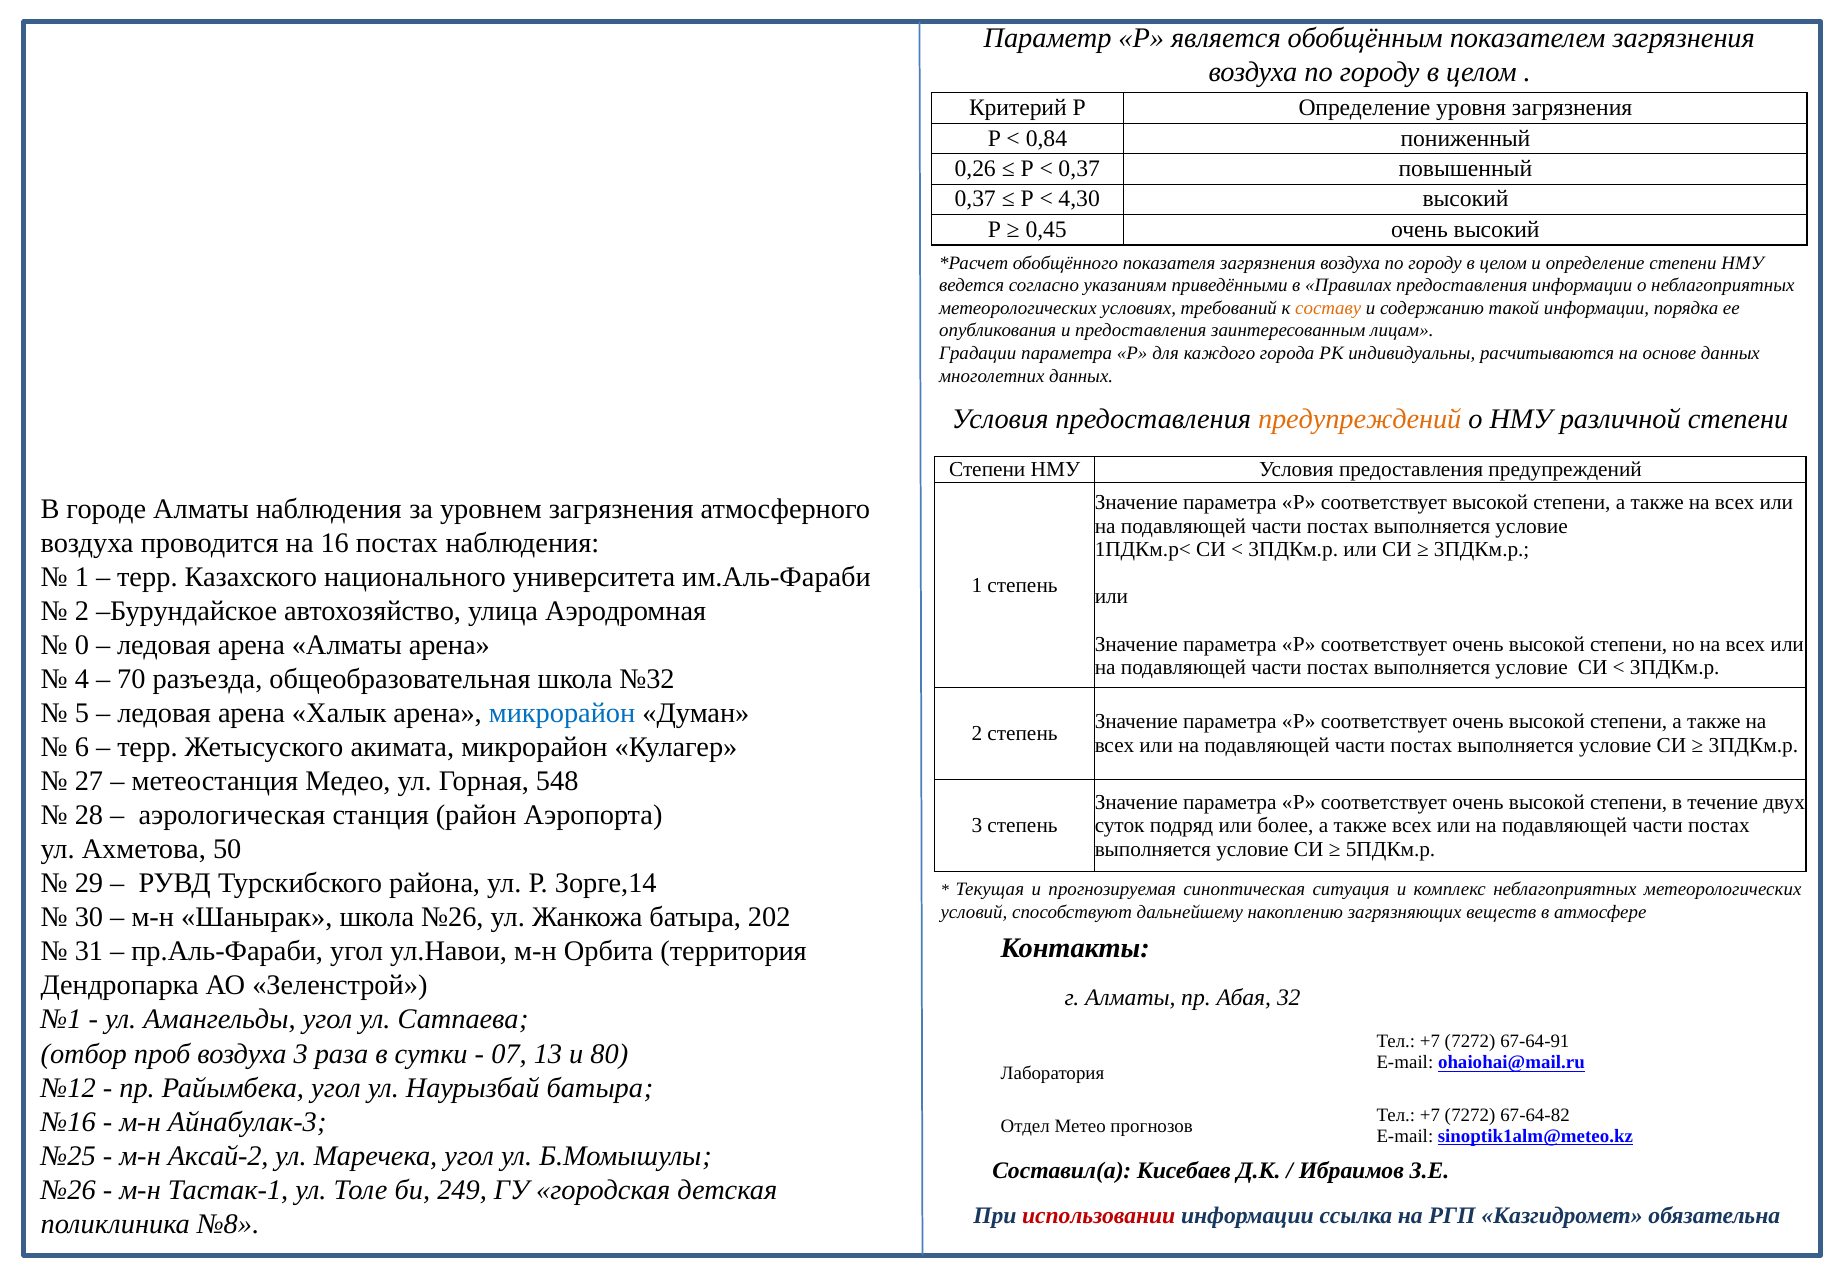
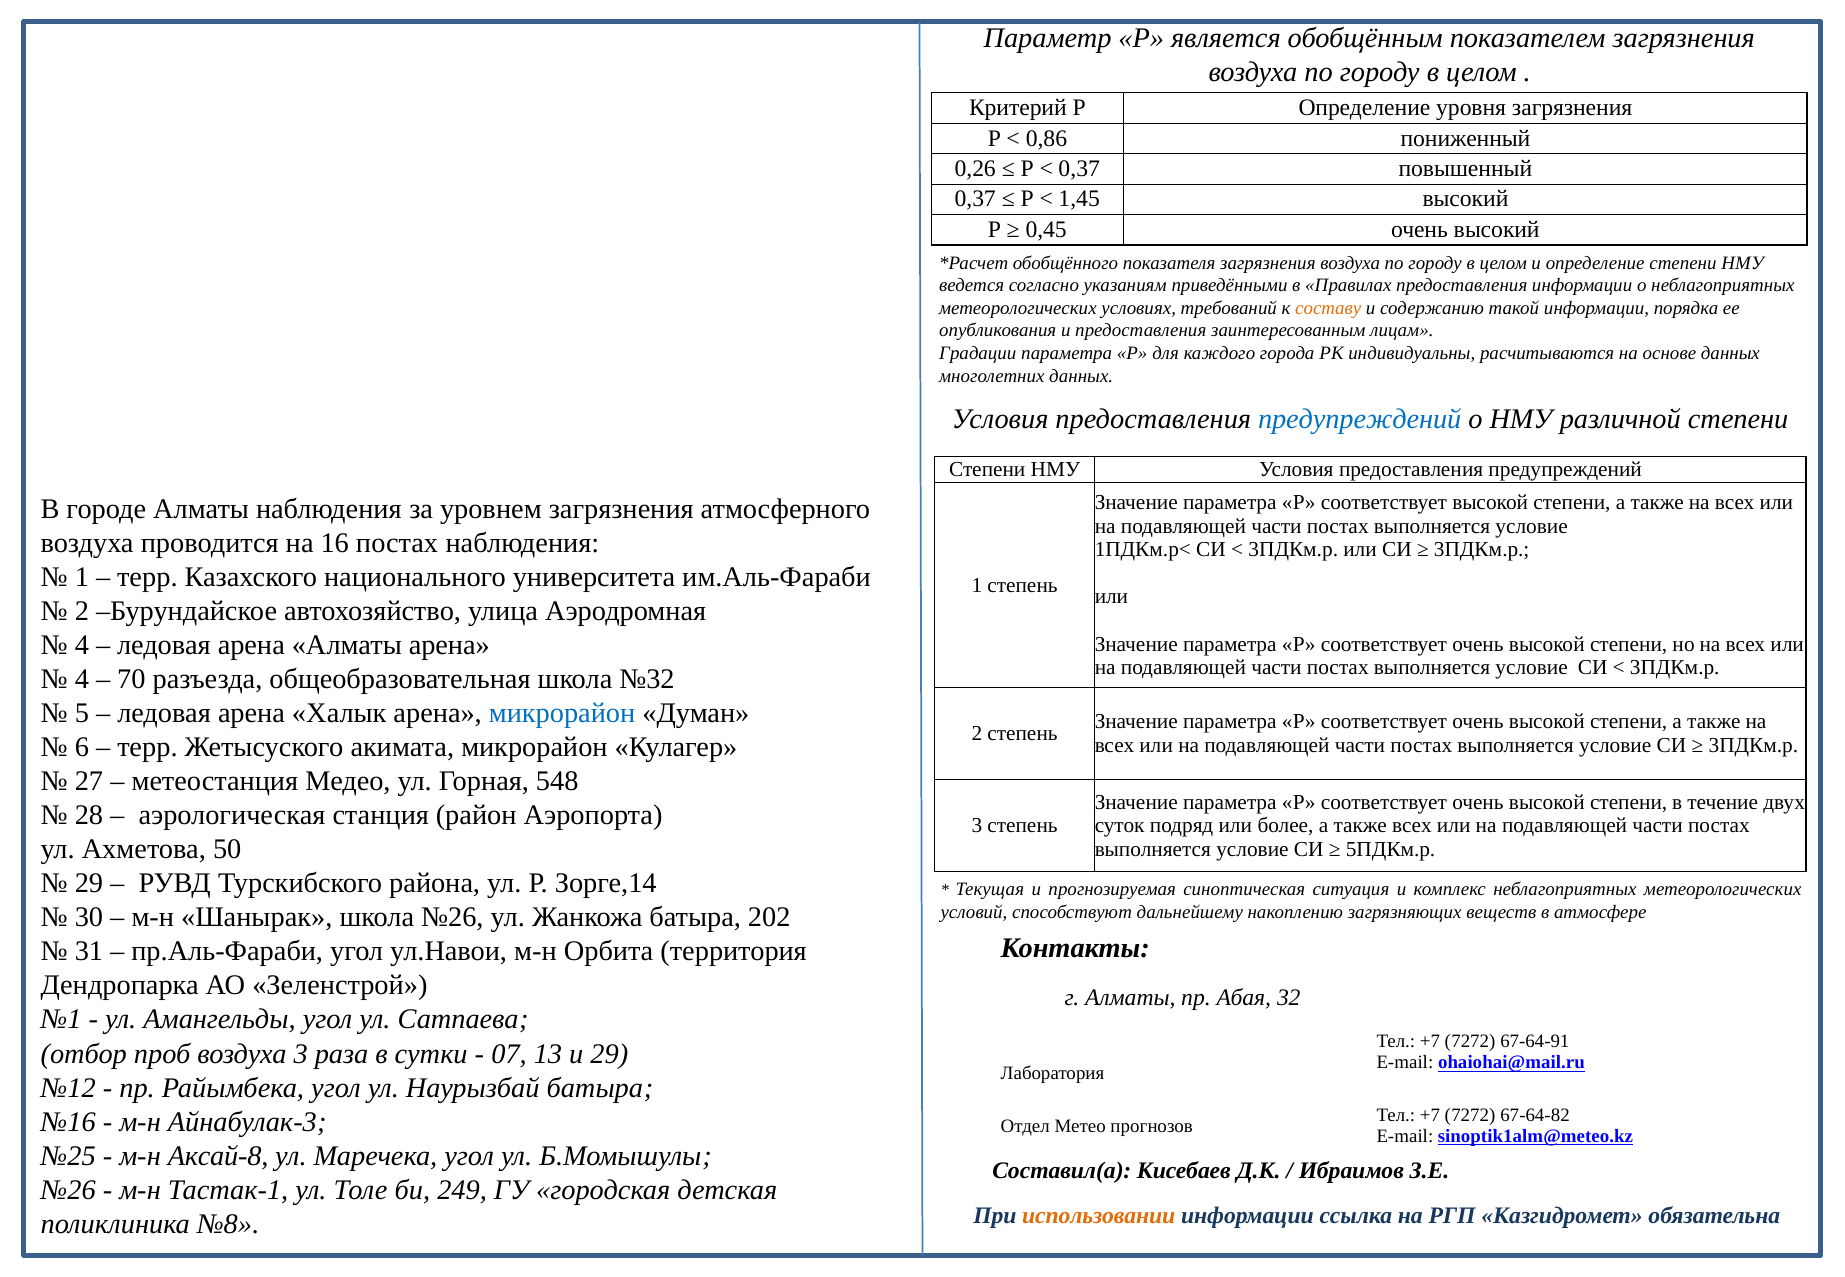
0,84: 0,84 -> 0,86 (1046, 138)
4,30: 4,30 -> 1,45 (1079, 199)
предупреждений colour: orange -> blue (1360, 420)
0: 0 -> 4 (82, 645)
и 80: 80 -> 29 (609, 1054)
Аксай-2: Аксай-2 -> Аксай-8 (218, 1156)
использовании colour: red -> orange (1099, 1216)
